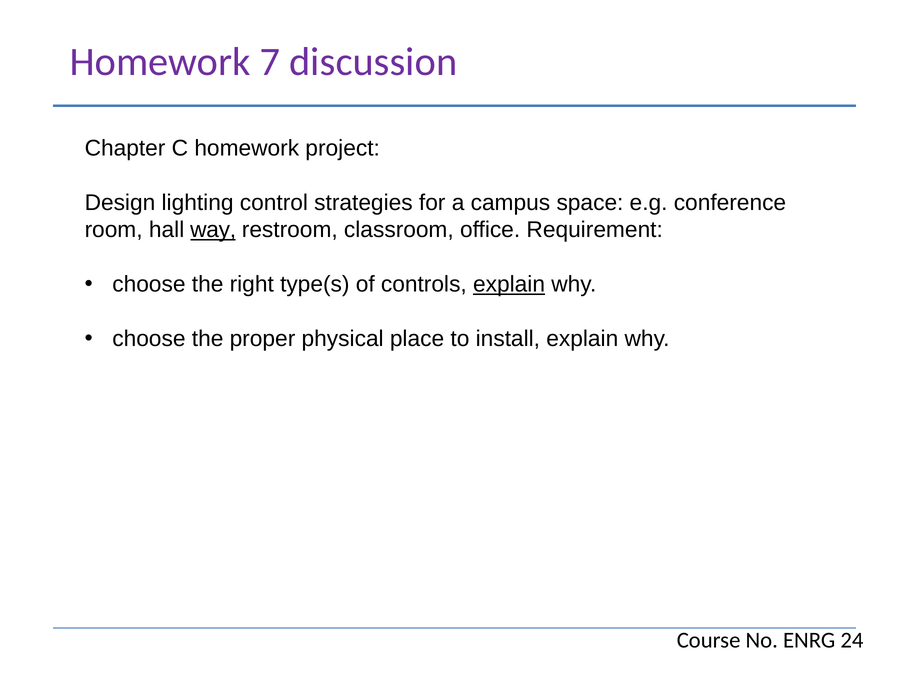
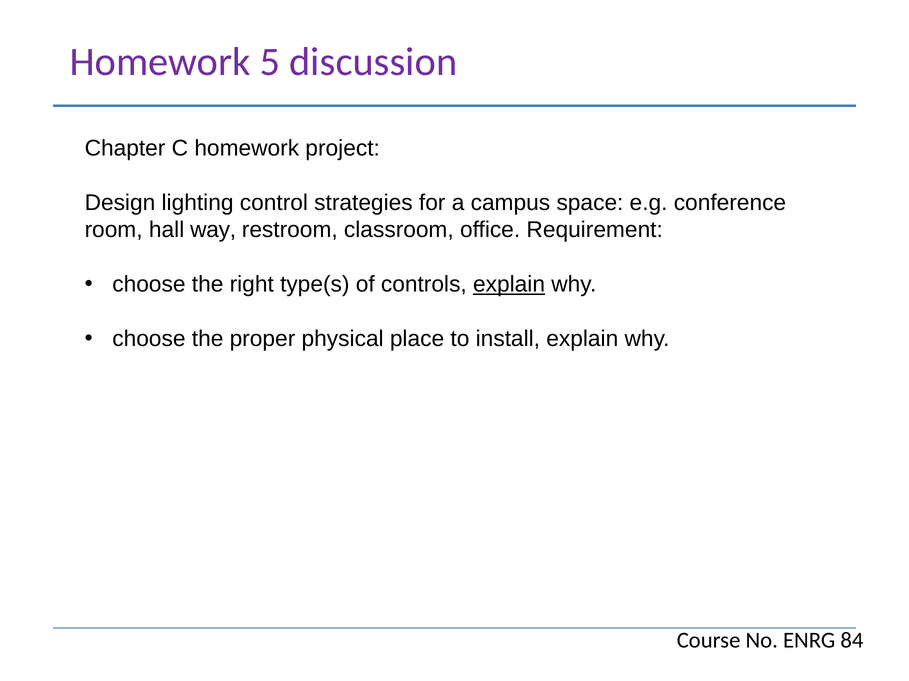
7: 7 -> 5 (270, 62)
way underline: present -> none (213, 230)
24: 24 -> 84 (852, 641)
